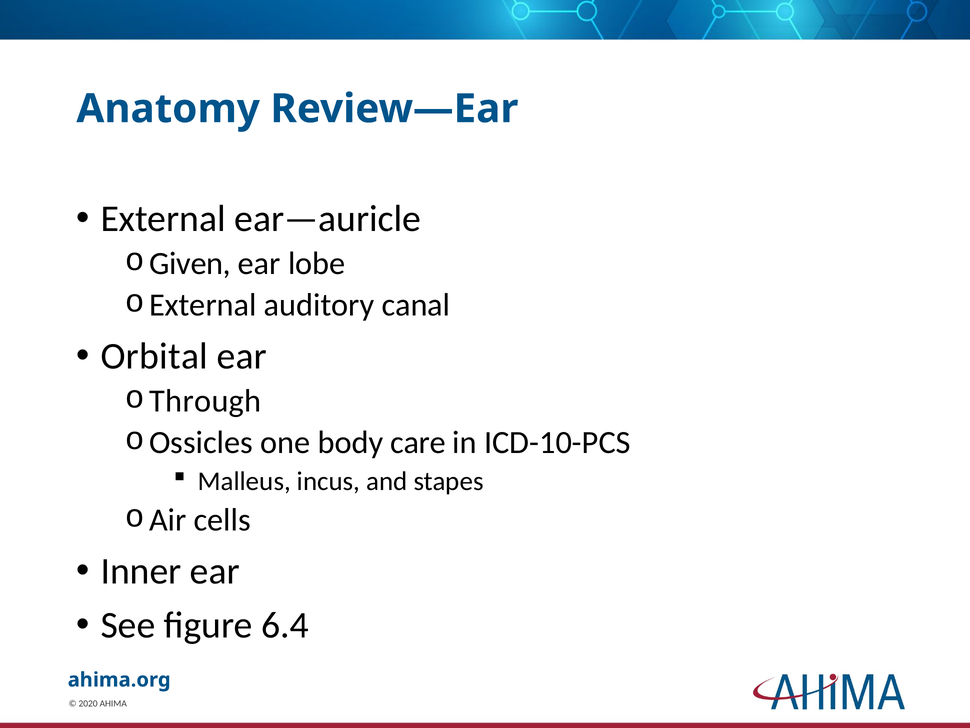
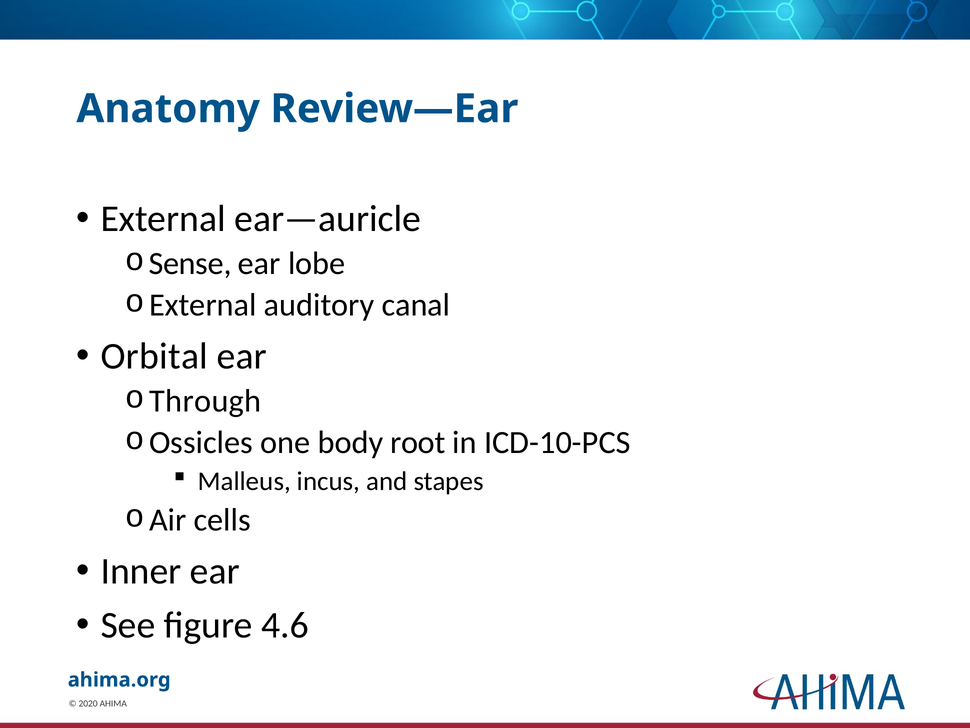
Given: Given -> Sense (190, 263)
care: care -> root (418, 442)
6.4: 6.4 -> 4.6 (285, 625)
